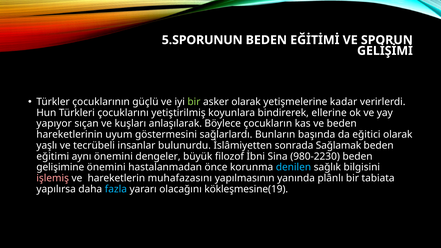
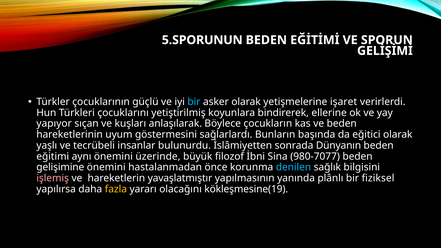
bir colour: light green -> light blue (194, 102)
kadar: kadar -> işaret (344, 102)
Sağlamak: Sağlamak -> Dünyanın (339, 145)
dengeler: dengeler -> üzerinde (158, 156)
980-2230: 980-2230 -> 980-7077 (315, 156)
muhafazasını: muhafazasını -> yavaşlatmıştır (180, 178)
tabiata: tabiata -> fiziksel (378, 178)
fazla colour: light blue -> yellow (116, 189)
